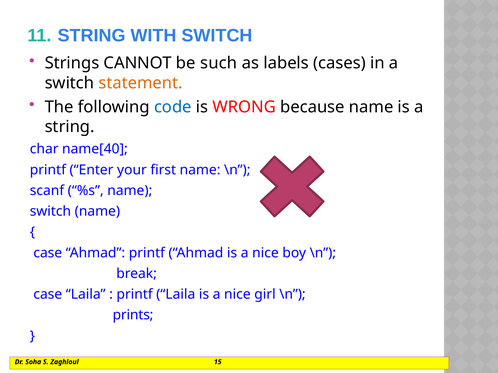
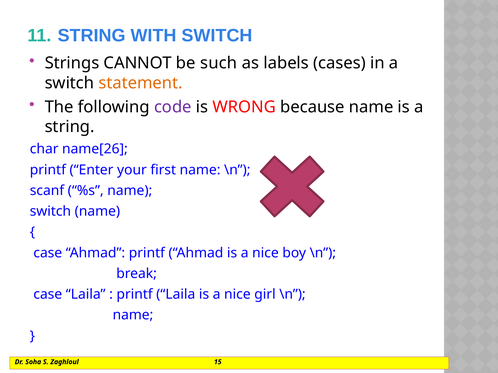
code colour: blue -> purple (173, 107)
name[40: name[40 -> name[26 (95, 149)
prints: prints -> name (133, 315)
